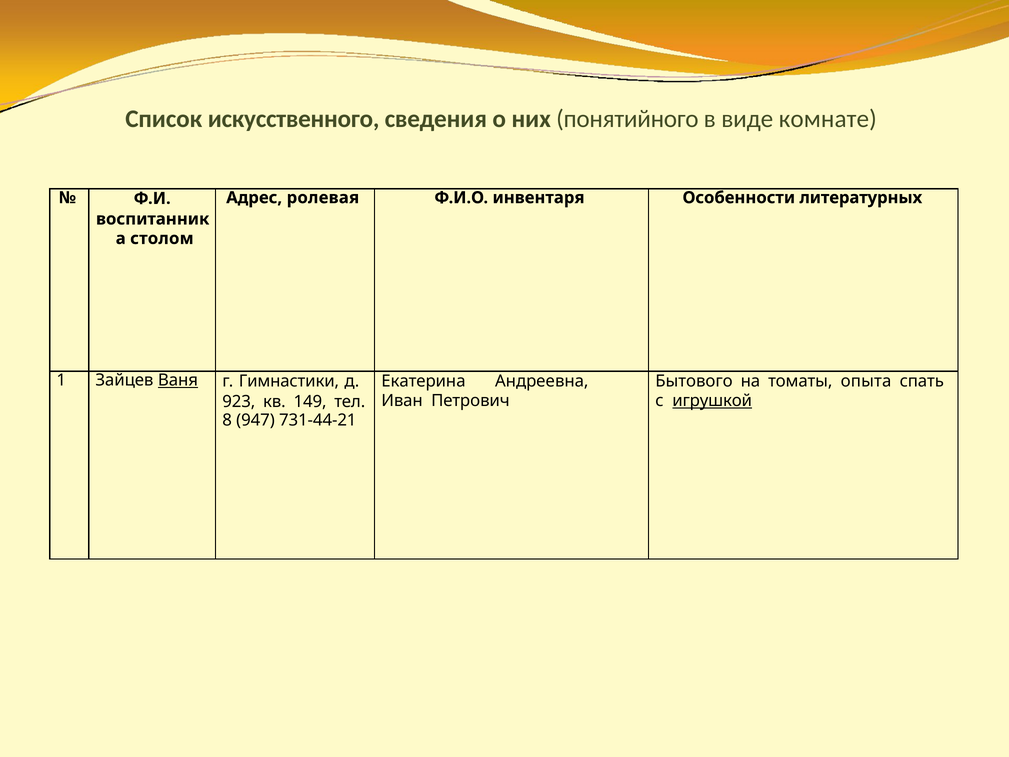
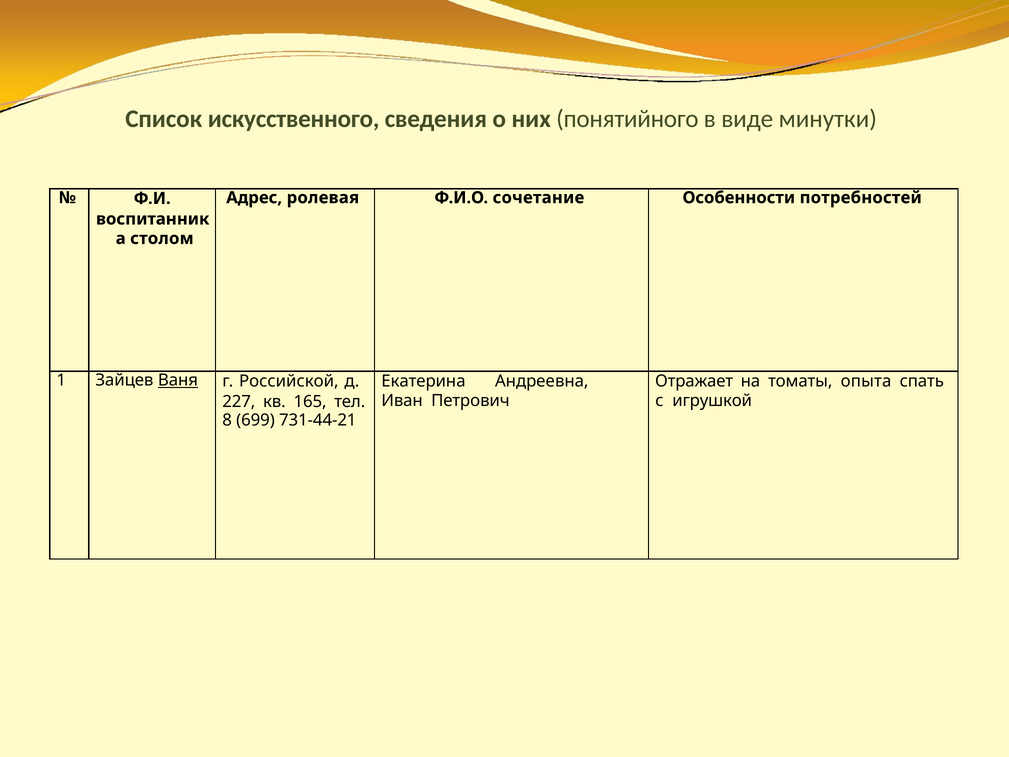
комнате: комнате -> минутки (828, 119)
инвентаря: инвентаря -> сочетание (538, 198)
литературных: литературных -> потребностей (861, 198)
Гимнастики: Гимнастики -> Российской (289, 381)
Бытового: Бытового -> Отражает (694, 381)
игрушкой underline: present -> none (712, 401)
923: 923 -> 227 (239, 401)
149: 149 -> 165 (310, 401)
947: 947 -> 699 (255, 420)
